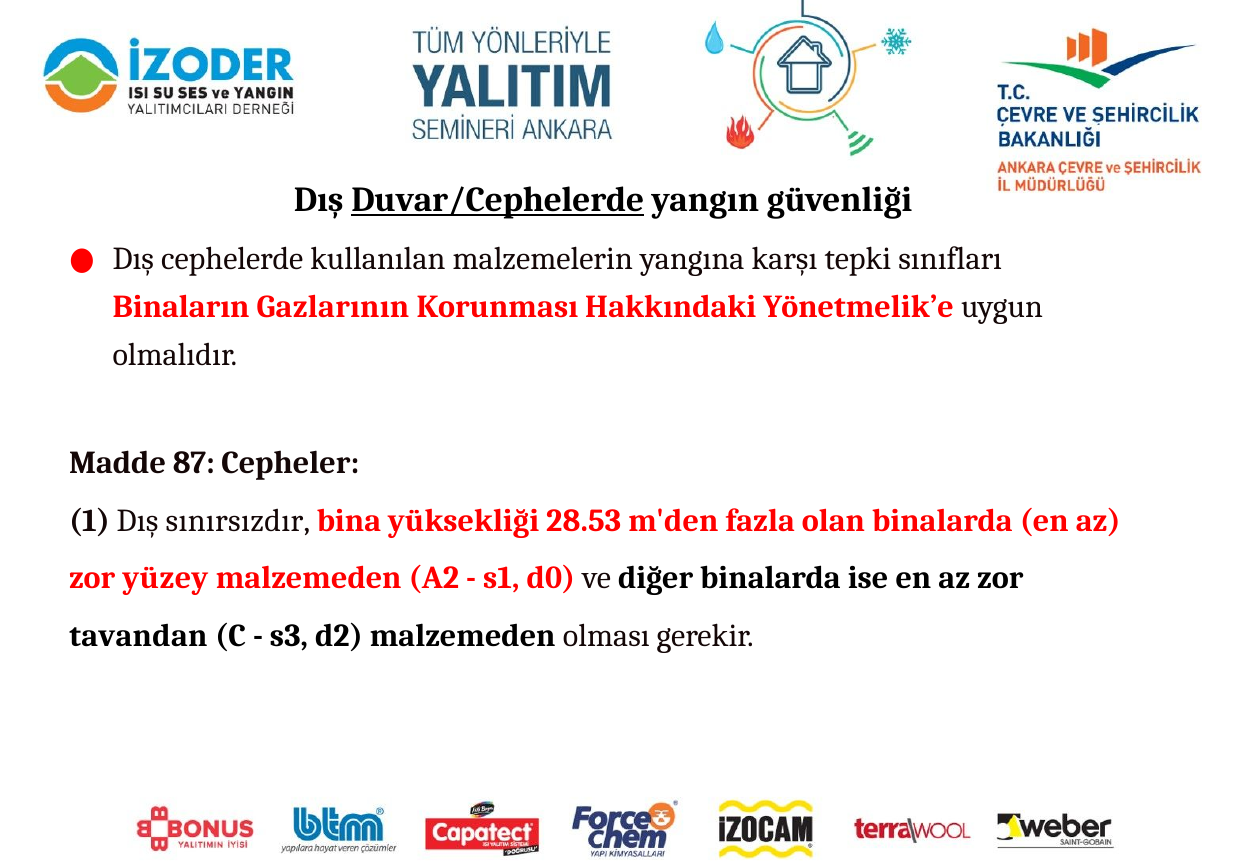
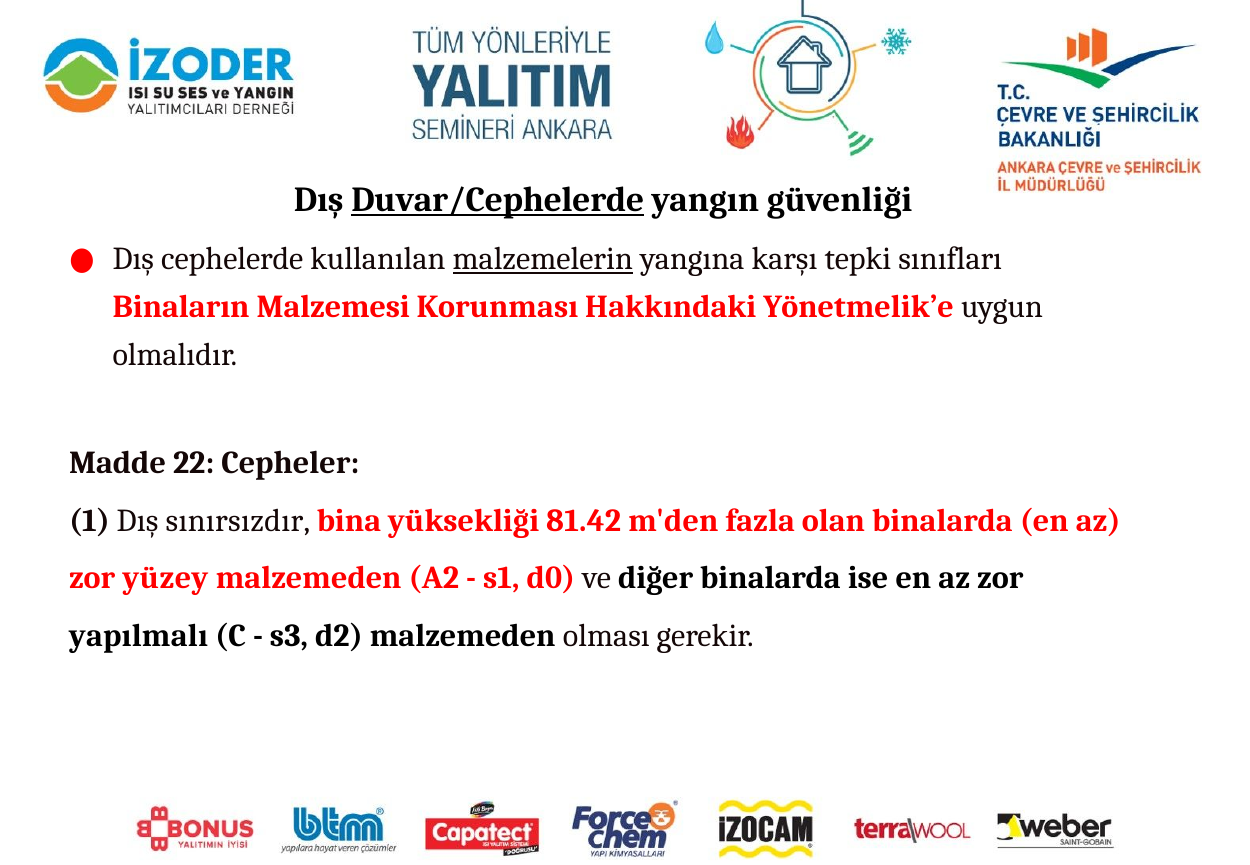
malzemelerin underline: none -> present (543, 259)
Gazlarının: Gazlarının -> Malzemesi (333, 307)
87: 87 -> 22 (194, 463)
28.53: 28.53 -> 81.42 (584, 521)
tavandan: tavandan -> yapılmalı (139, 636)
